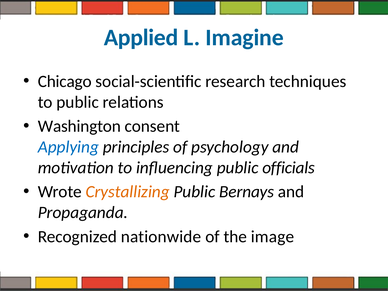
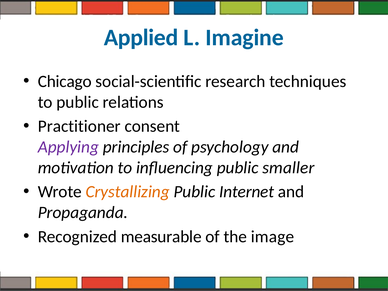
Washington: Washington -> Practitioner (79, 126)
Applying colour: blue -> purple (68, 147)
officials: officials -> smaller (288, 168)
Bernays: Bernays -> Internet (247, 192)
nationwide: nationwide -> measurable (161, 237)
